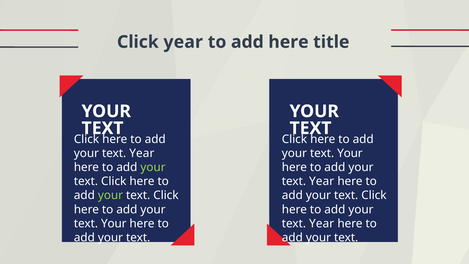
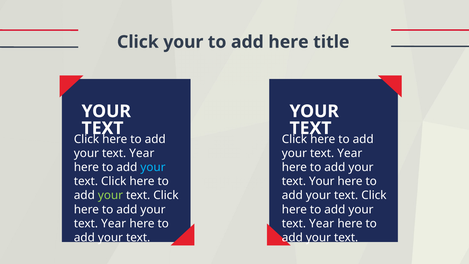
Click year: year -> your (183, 42)
Your: Your -> Year (350, 153)
your colour: light green -> light blue (153, 167)
Year: Year -> Your (322, 181)
Your: Your -> Year (114, 223)
